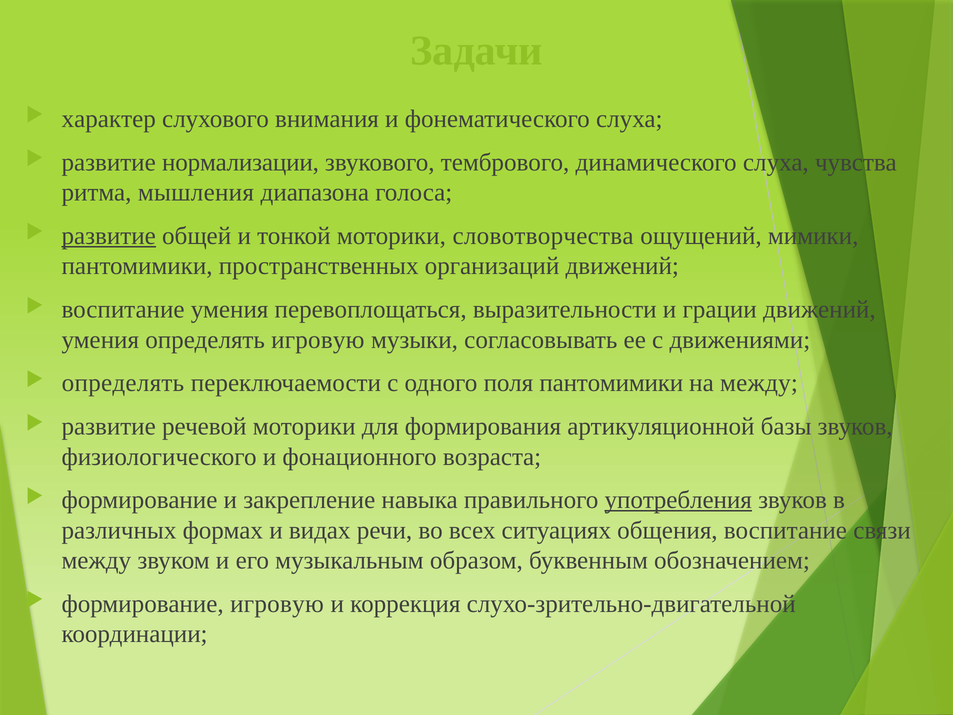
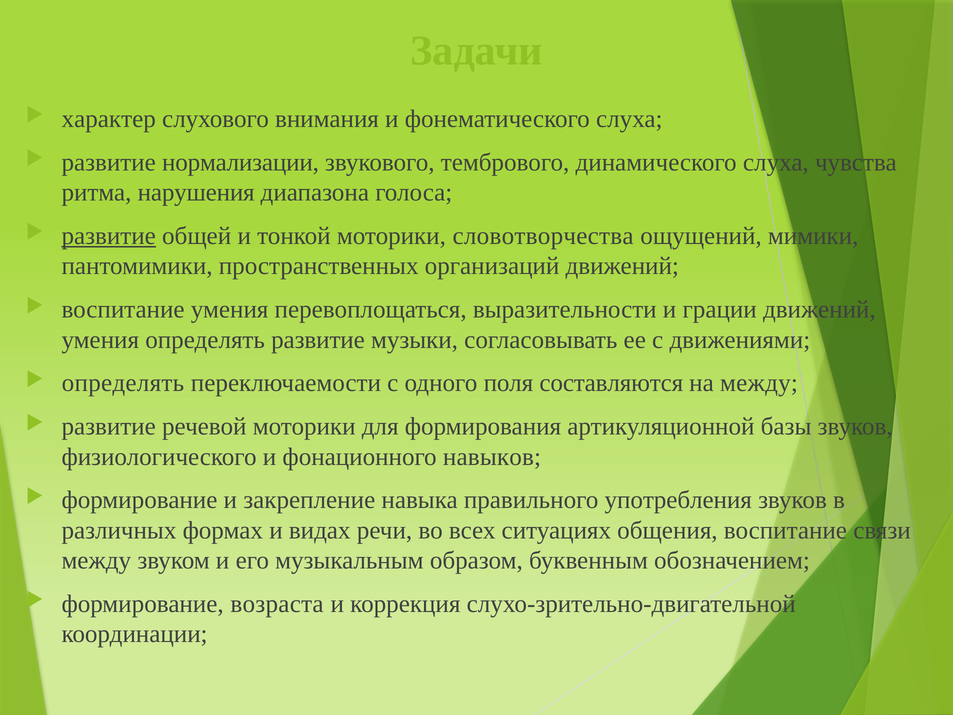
мышления: мышления -> нарушения (196, 192)
определять игровую: игровую -> развитие (318, 340)
поля пантомимики: пантомимики -> составляются (611, 383)
возраста: возраста -> навыков (492, 457)
употребления underline: present -> none (678, 500)
формирование игровую: игровую -> возраста (277, 604)
